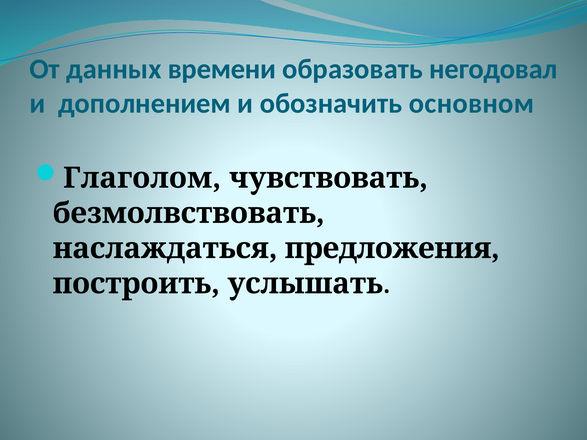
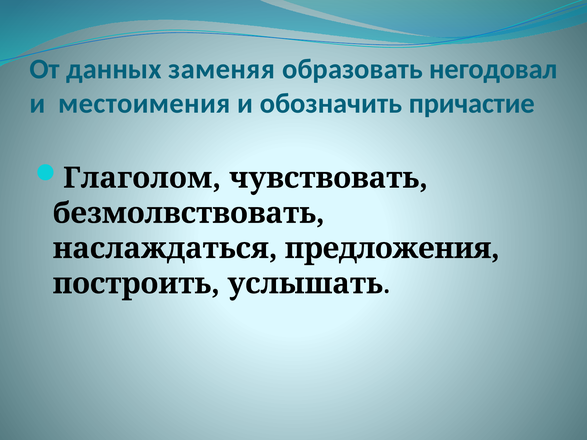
времени: времени -> заменяя (222, 69)
дополнением: дополнением -> местоимения (144, 103)
основном: основном -> причастие (472, 103)
